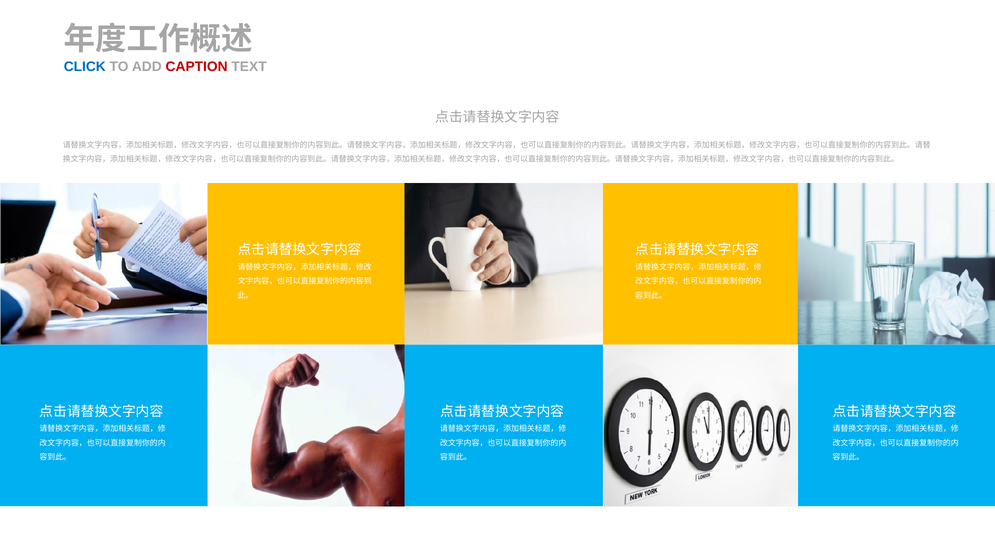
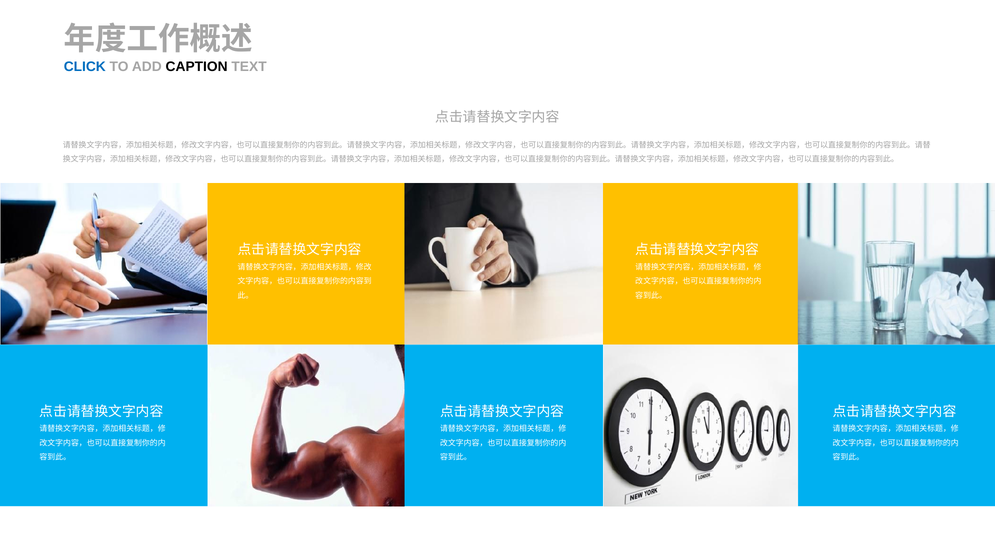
CAPTION colour: red -> black (197, 67)
